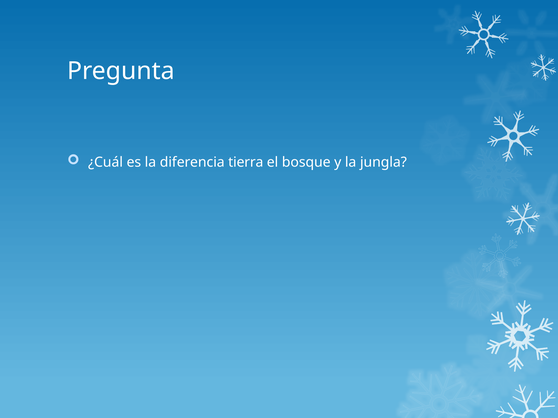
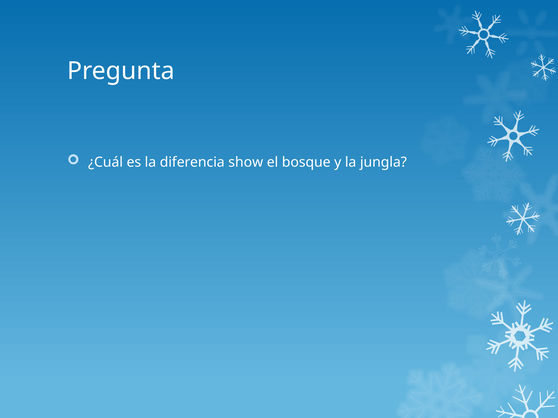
tierra: tierra -> show (246, 162)
